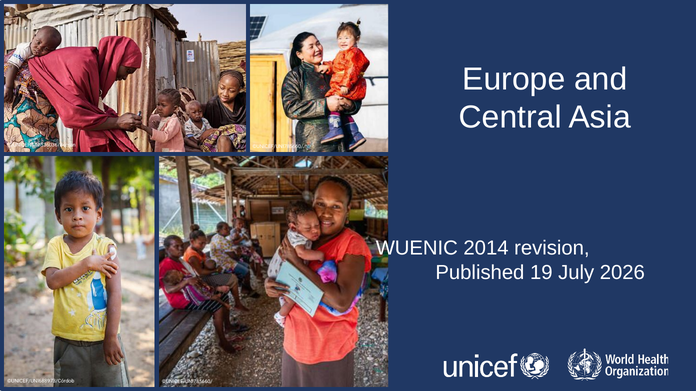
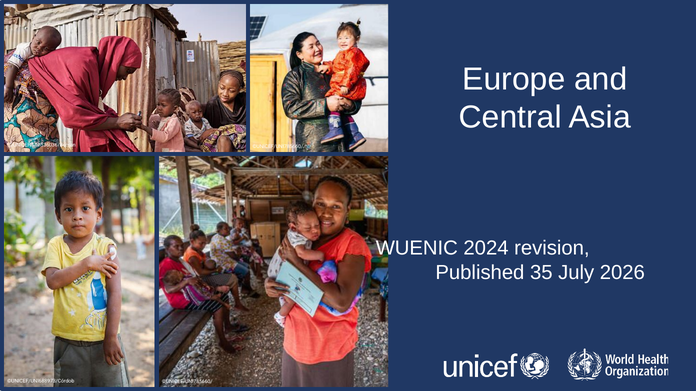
2014: 2014 -> 2024 (486, 248)
19: 19 -> 35 (541, 273)
